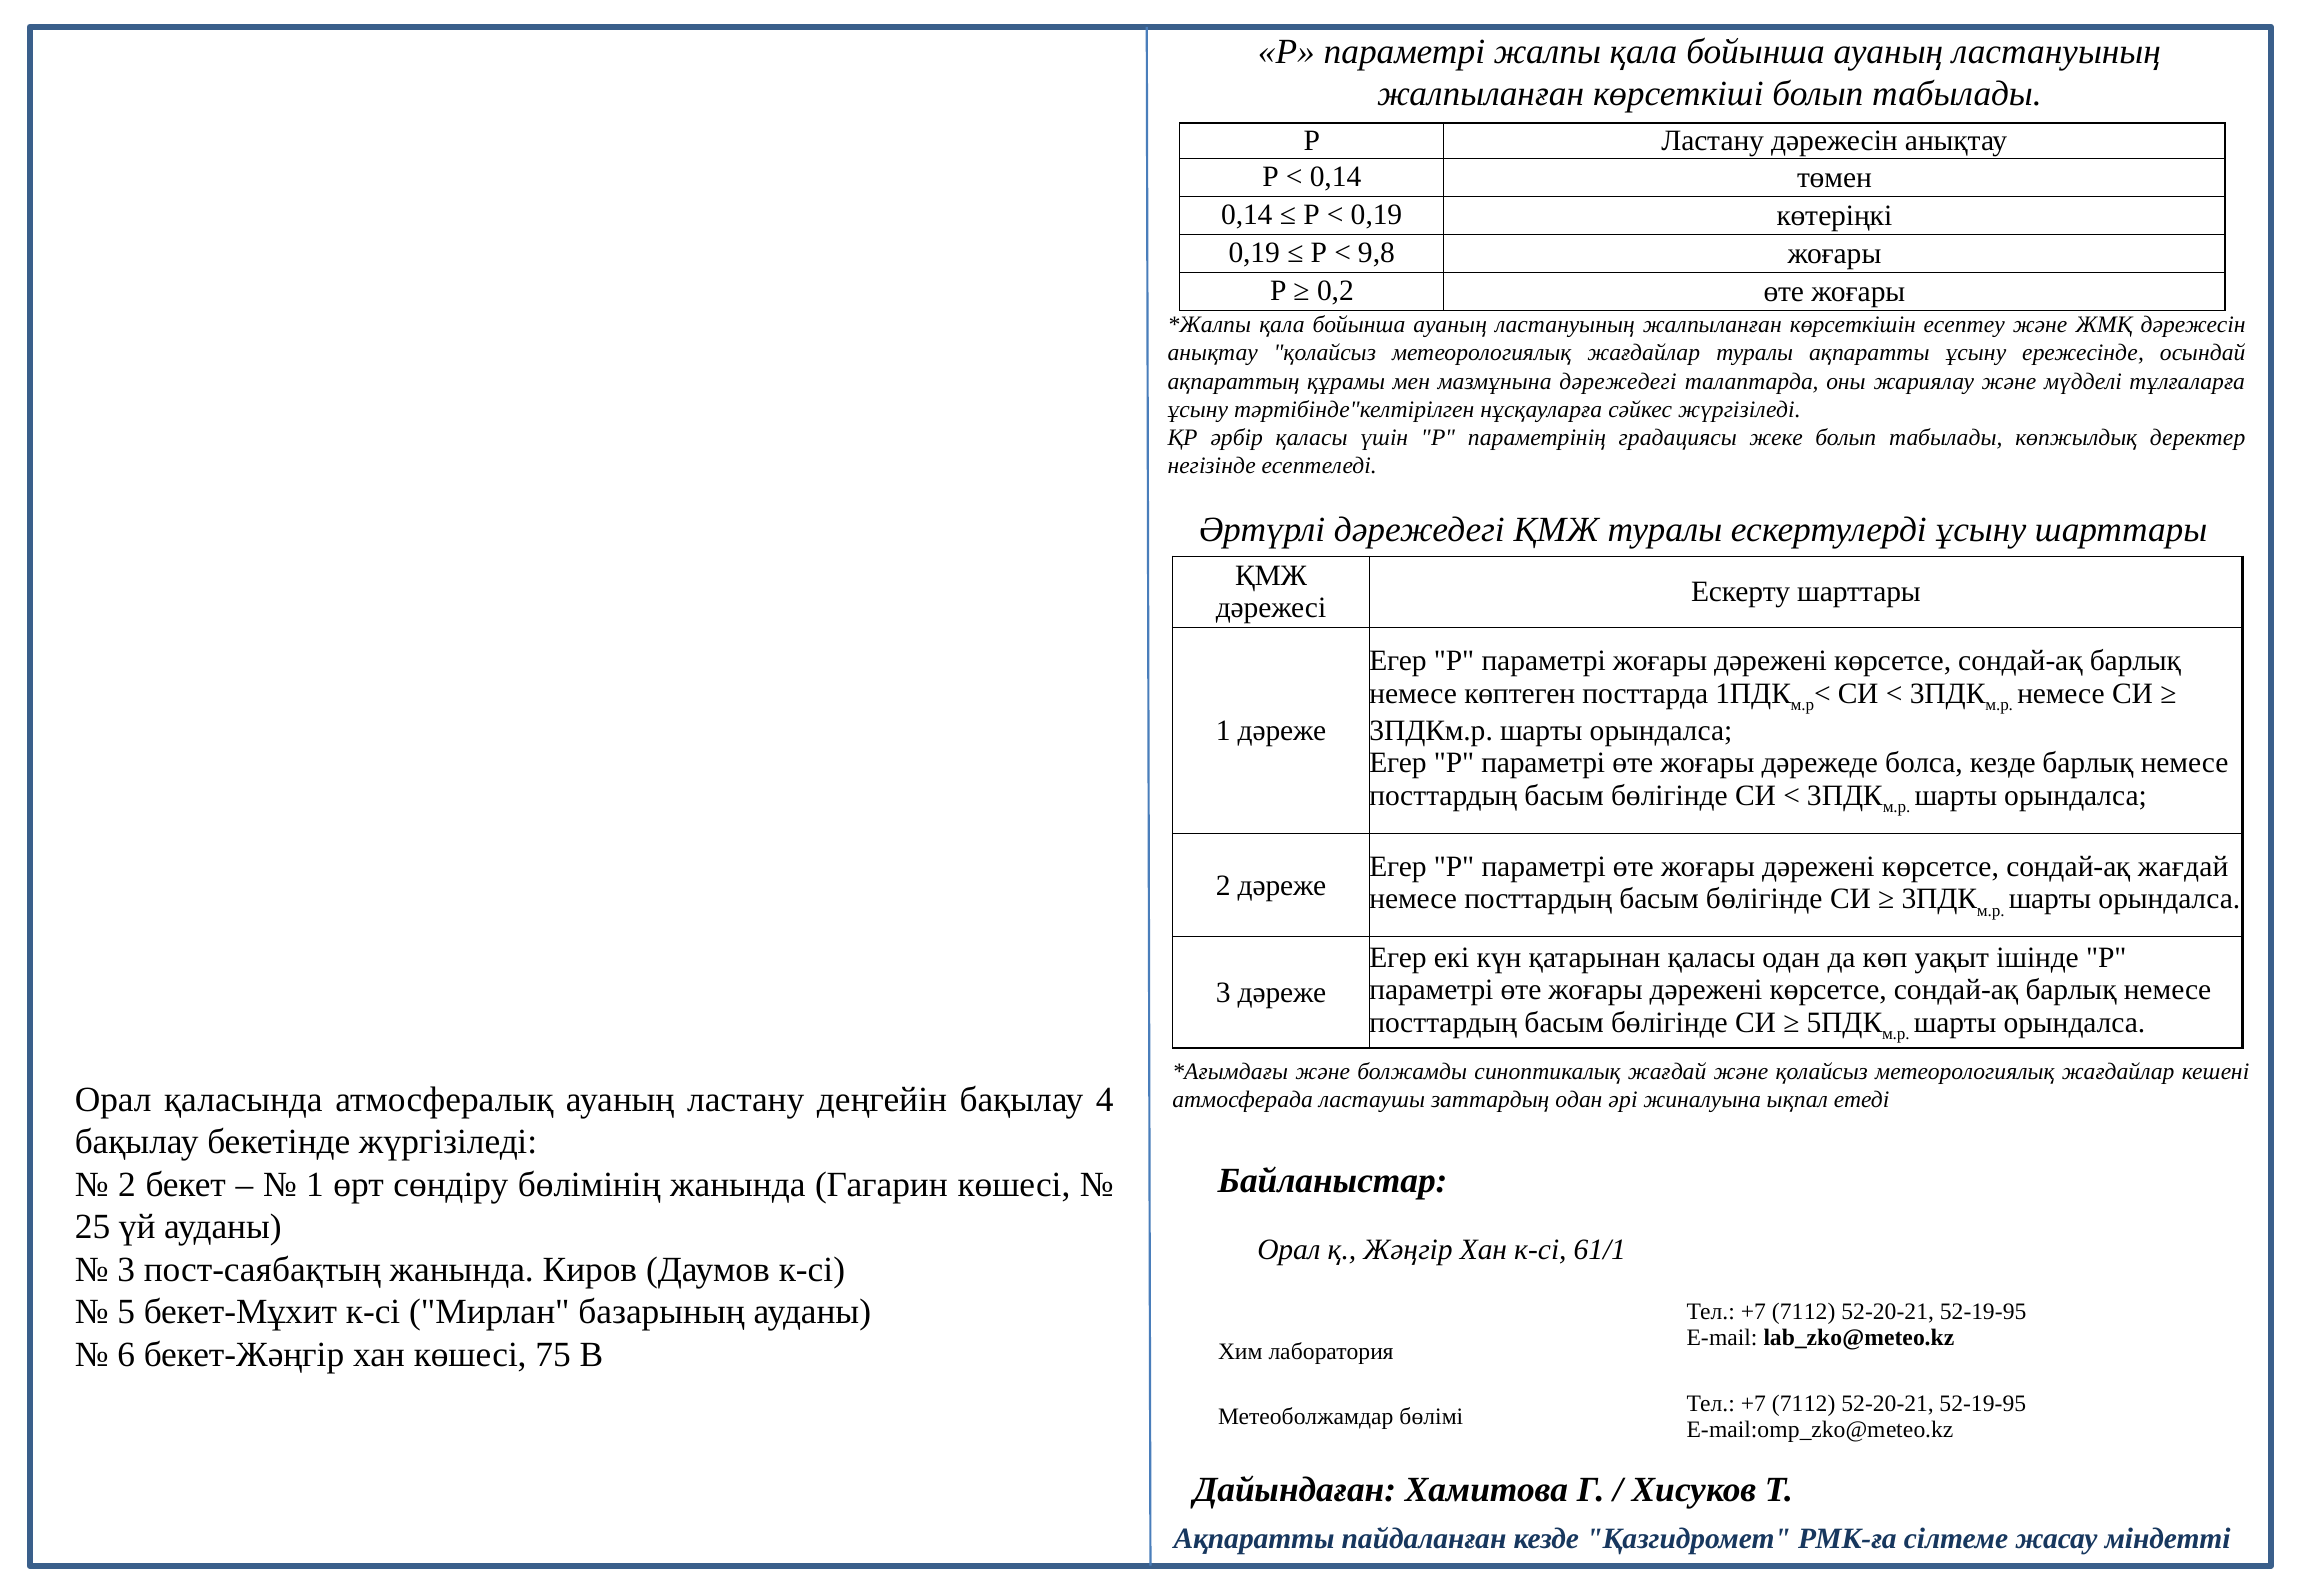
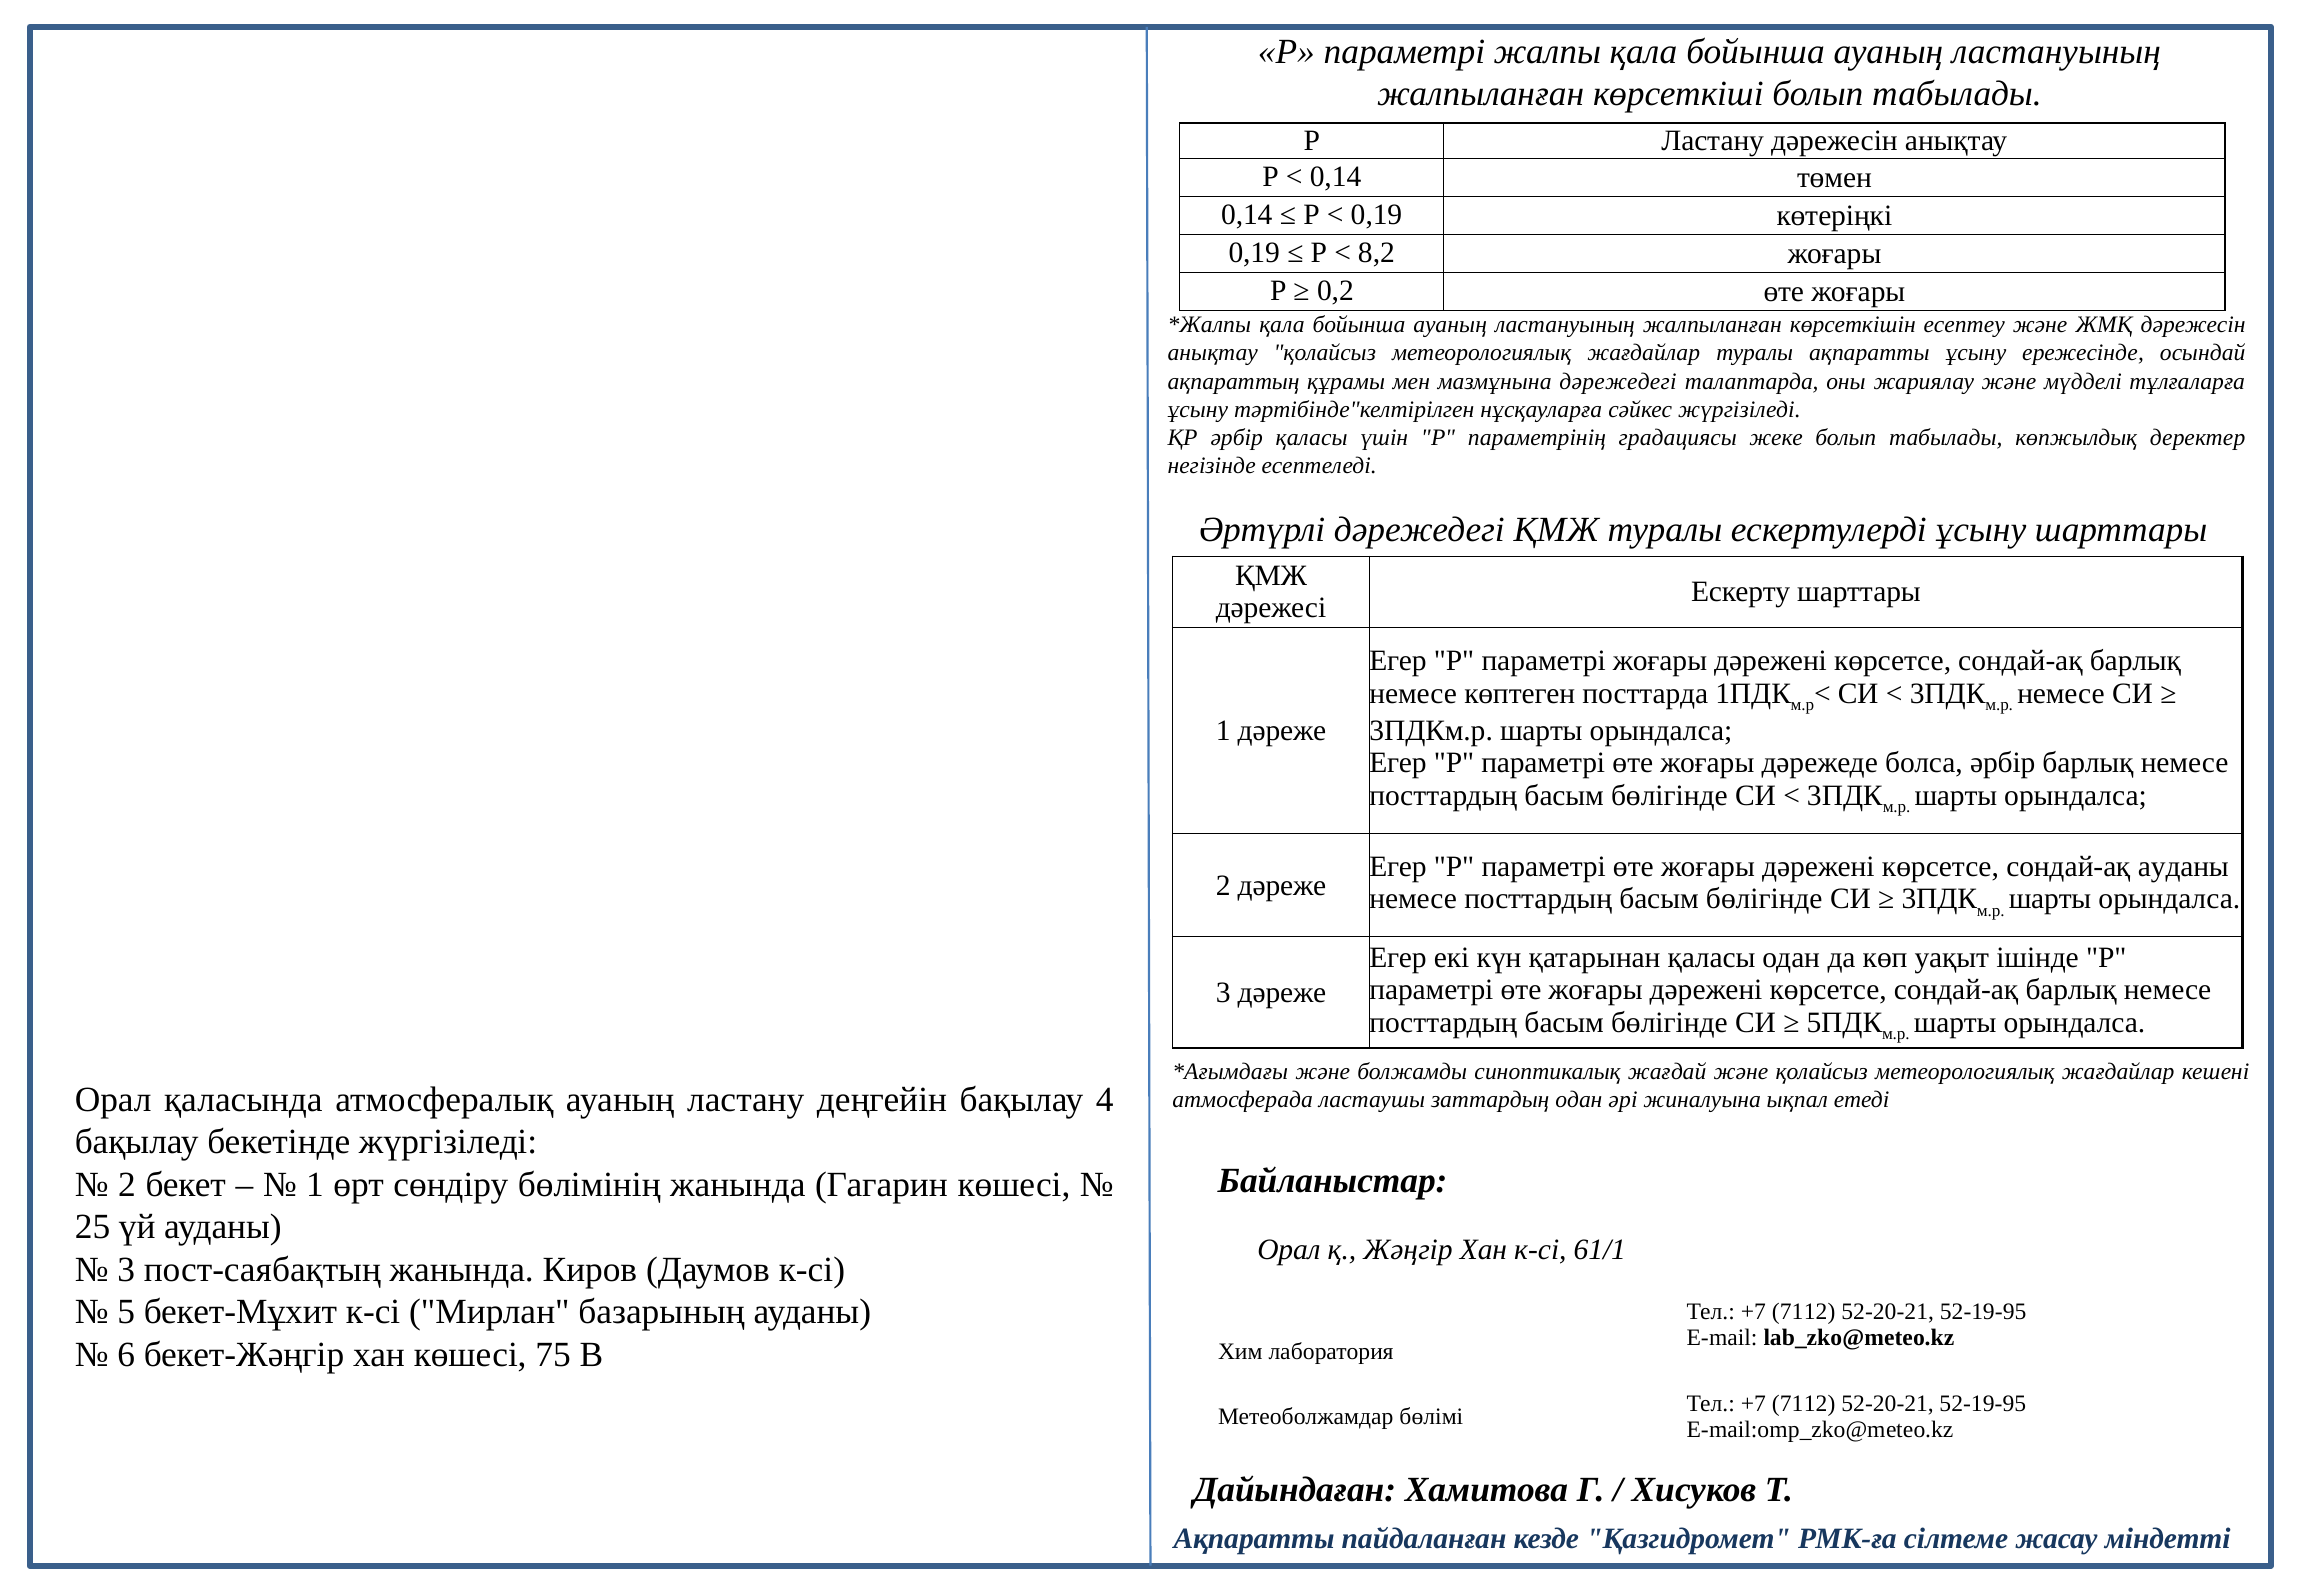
9,8: 9,8 -> 8,2 (1376, 253)
болса кезде: кезде -> әрбір (2003, 763)
сондай-ақ жағдай: жағдай -> ауданы (2183, 867)
